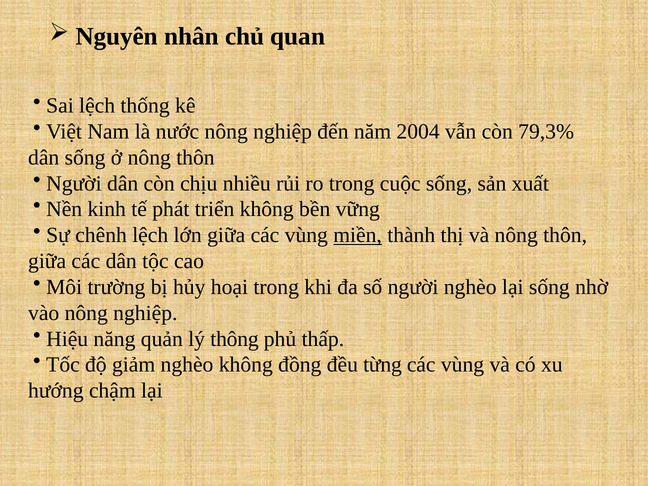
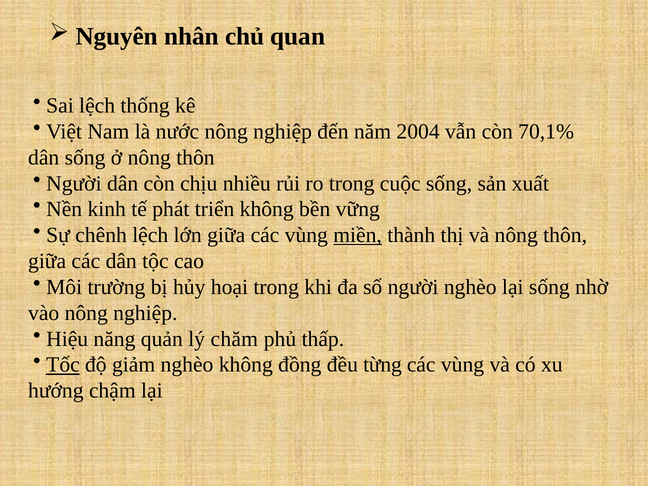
79,3%: 79,3% -> 70,1% (546, 132)
thông: thông -> chăm (234, 339)
Tốc underline: none -> present (63, 365)
